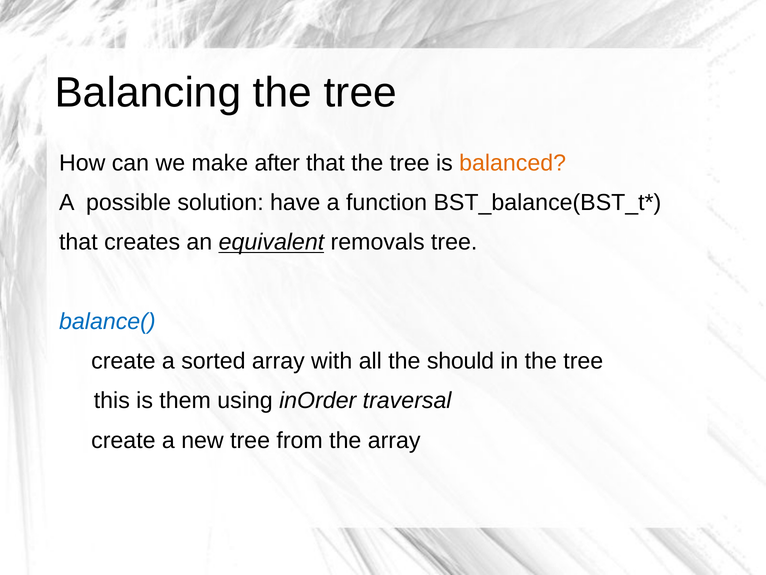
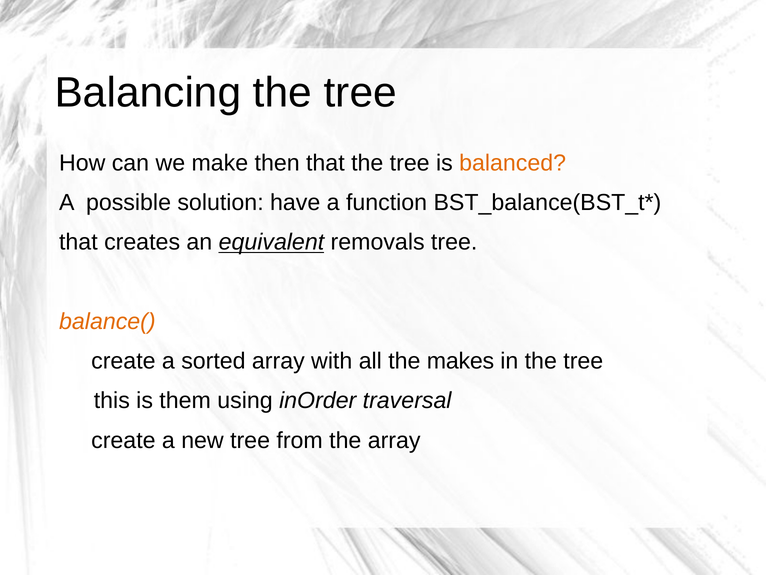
after: after -> then (277, 163)
balance( colour: blue -> orange (107, 321)
should: should -> makes (461, 361)
